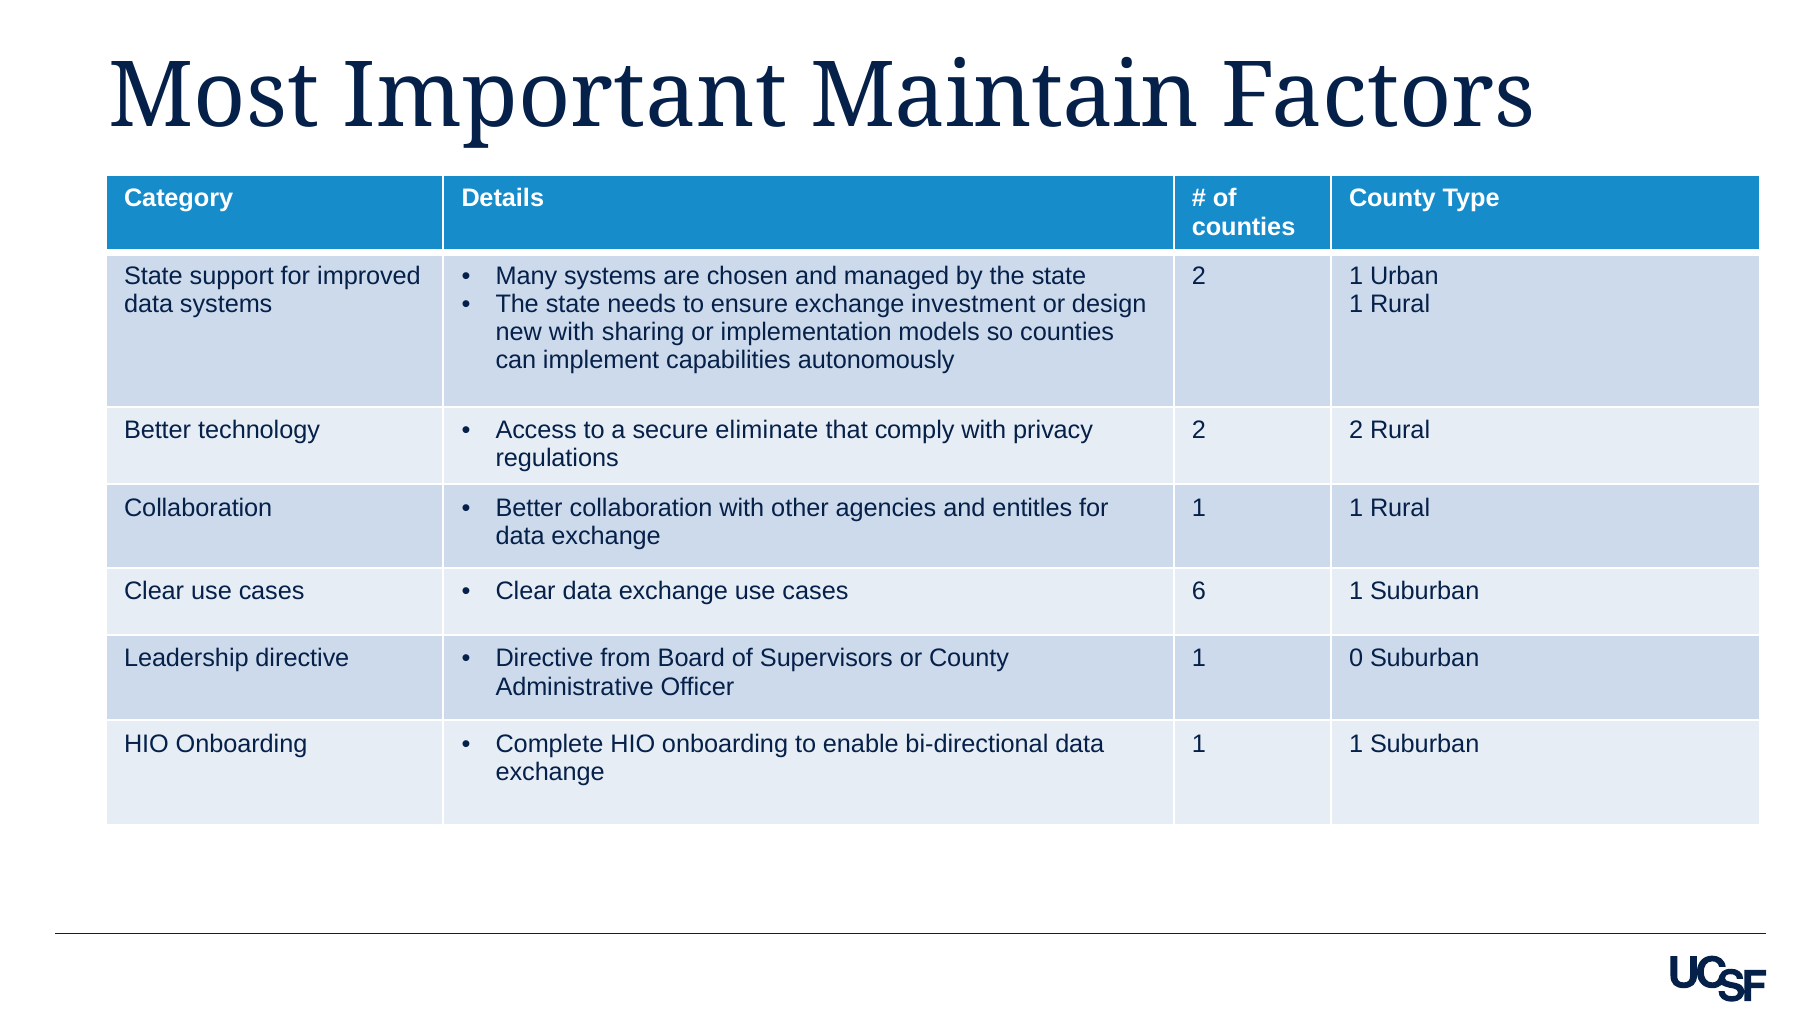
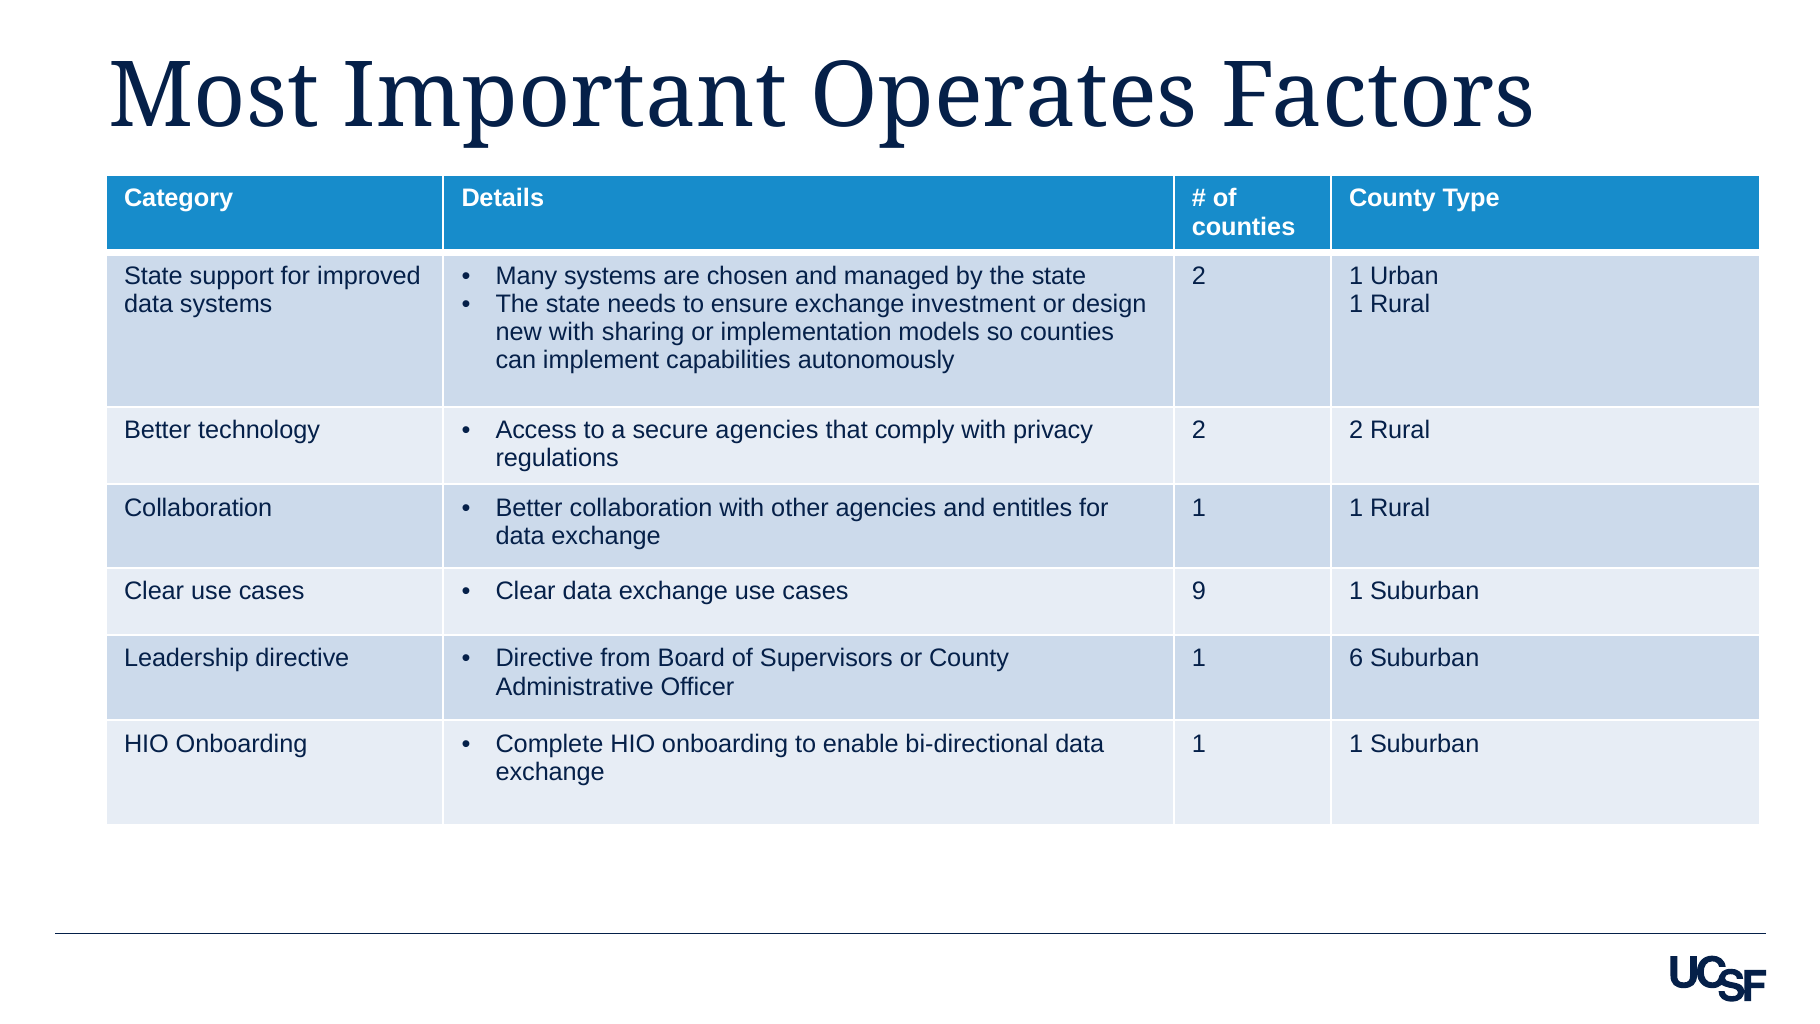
Maintain: Maintain -> Operates (1004, 97)
secure eliminate: eliminate -> agencies (767, 430)
6: 6 -> 9 (1199, 591)
0: 0 -> 6 (1356, 658)
